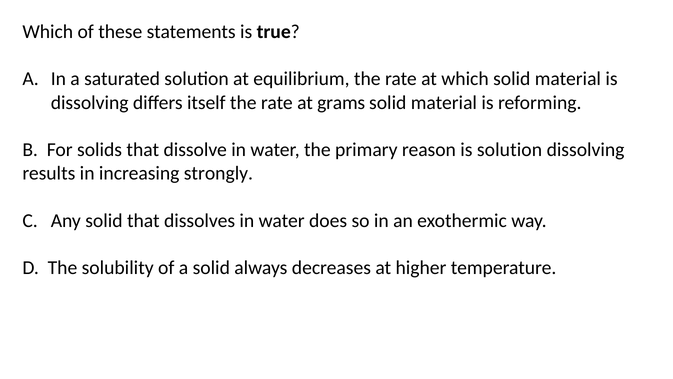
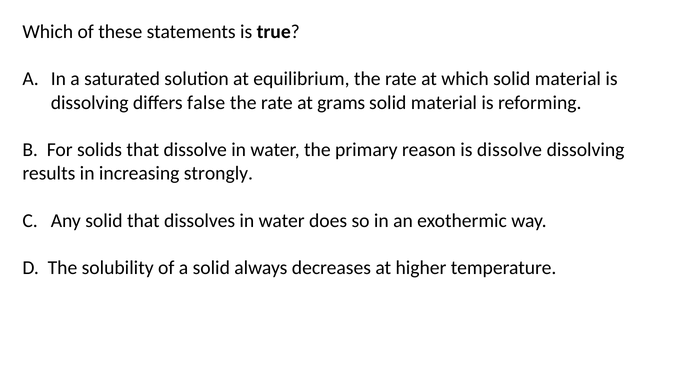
itself: itself -> false (206, 102)
is solution: solution -> dissolve (509, 150)
